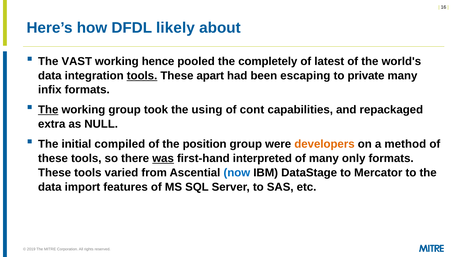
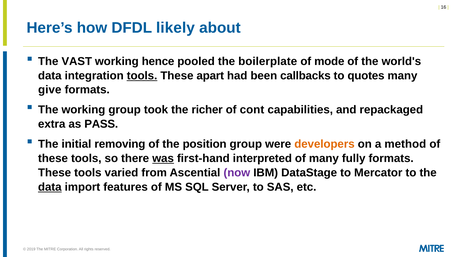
completely: completely -> boilerplate (268, 61)
latest: latest -> mode (329, 61)
escaping: escaping -> callbacks (305, 76)
private: private -> quotes (366, 76)
infix: infix -> give (50, 90)
The underline: present -> none (48, 110)
using: using -> richer (207, 110)
NULL: NULL -> PASS (101, 124)
compiled: compiled -> removing (120, 144)
only: only -> fully (354, 158)
now colour: blue -> purple (237, 173)
data underline: none -> present (50, 187)
